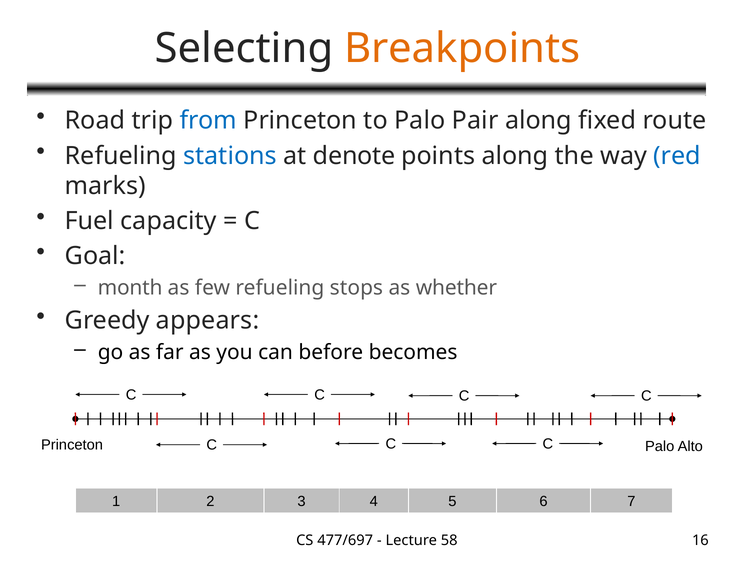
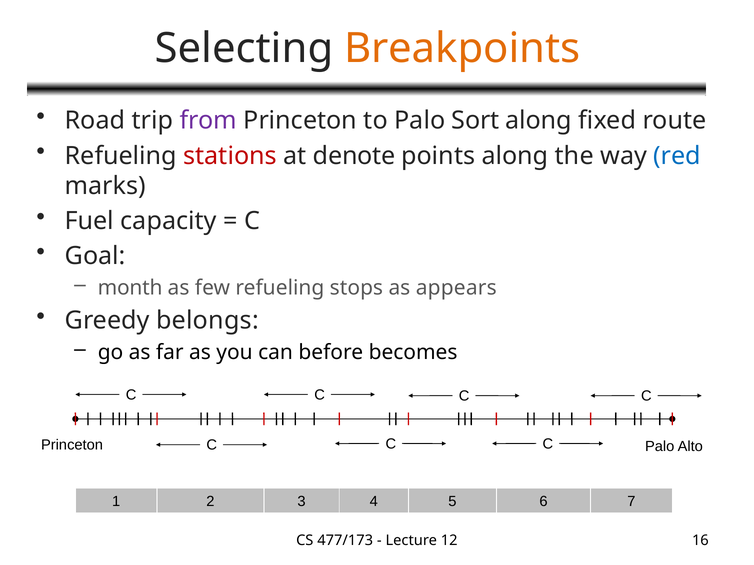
from colour: blue -> purple (208, 121)
Pair: Pair -> Sort (475, 121)
stations colour: blue -> red (230, 156)
whether: whether -> appears (456, 288)
appears: appears -> belongs (208, 321)
477/697: 477/697 -> 477/173 (345, 541)
58: 58 -> 12 (449, 541)
